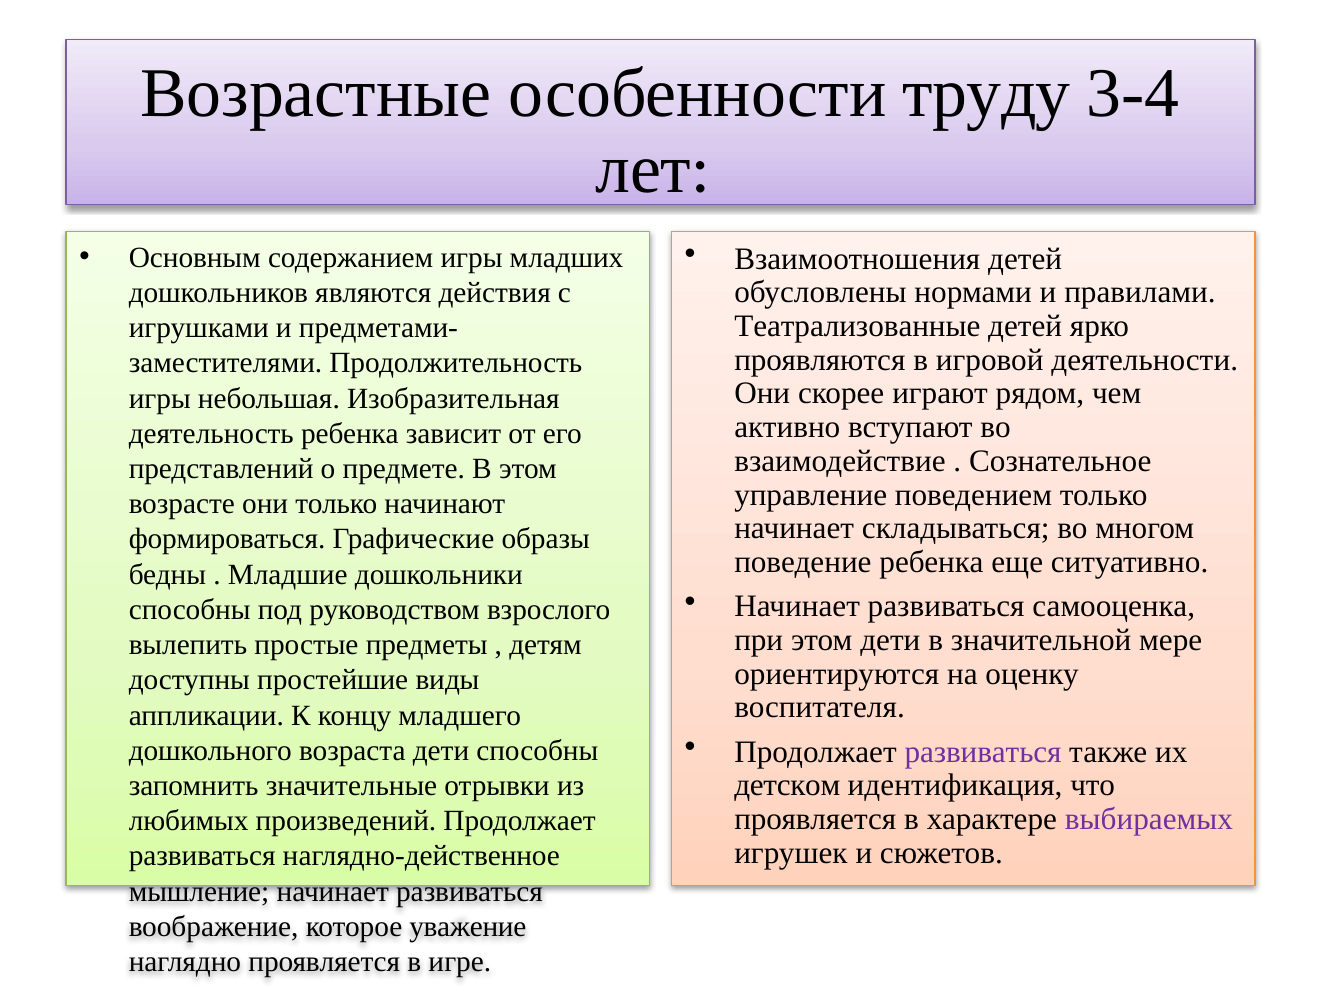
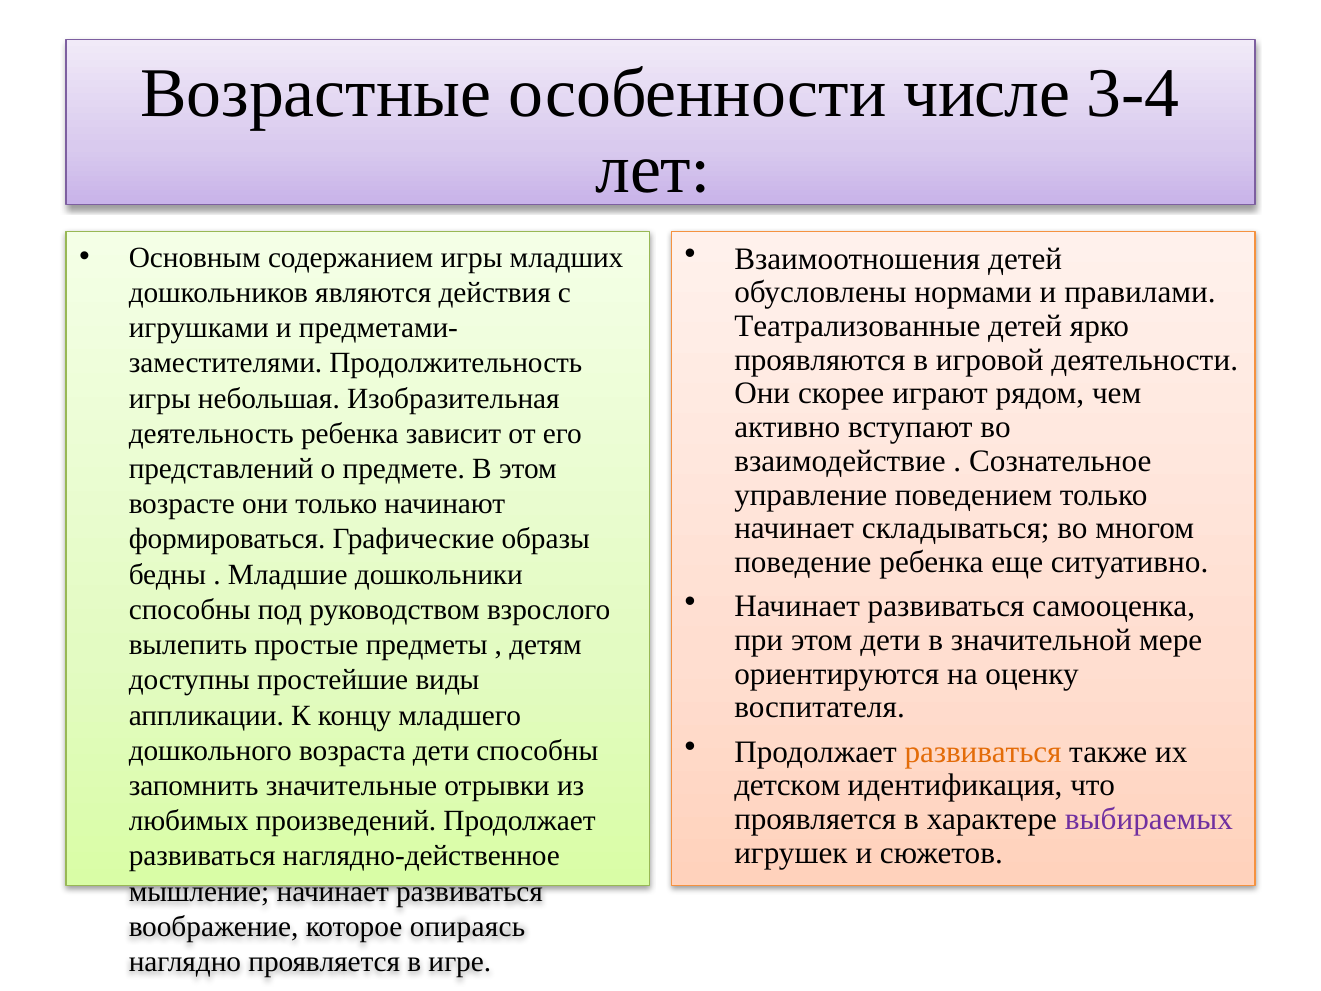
труду: труду -> числе (987, 94)
развиваться colour: purple -> orange (983, 752)
уважение: уважение -> опираясь (468, 926)
